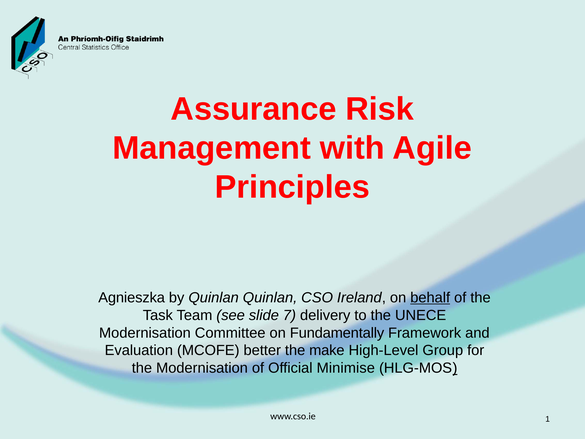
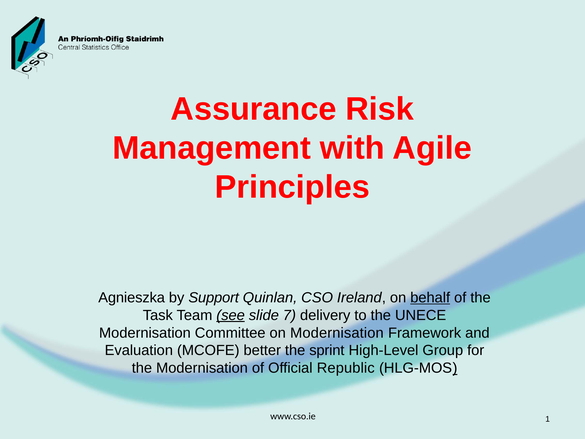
by Quinlan: Quinlan -> Support (214, 298)
see underline: none -> present (231, 315)
on Fundamentally: Fundamentally -> Modernisation (337, 333)
make: make -> sprint (327, 350)
Minimise: Minimise -> Republic (346, 368)
